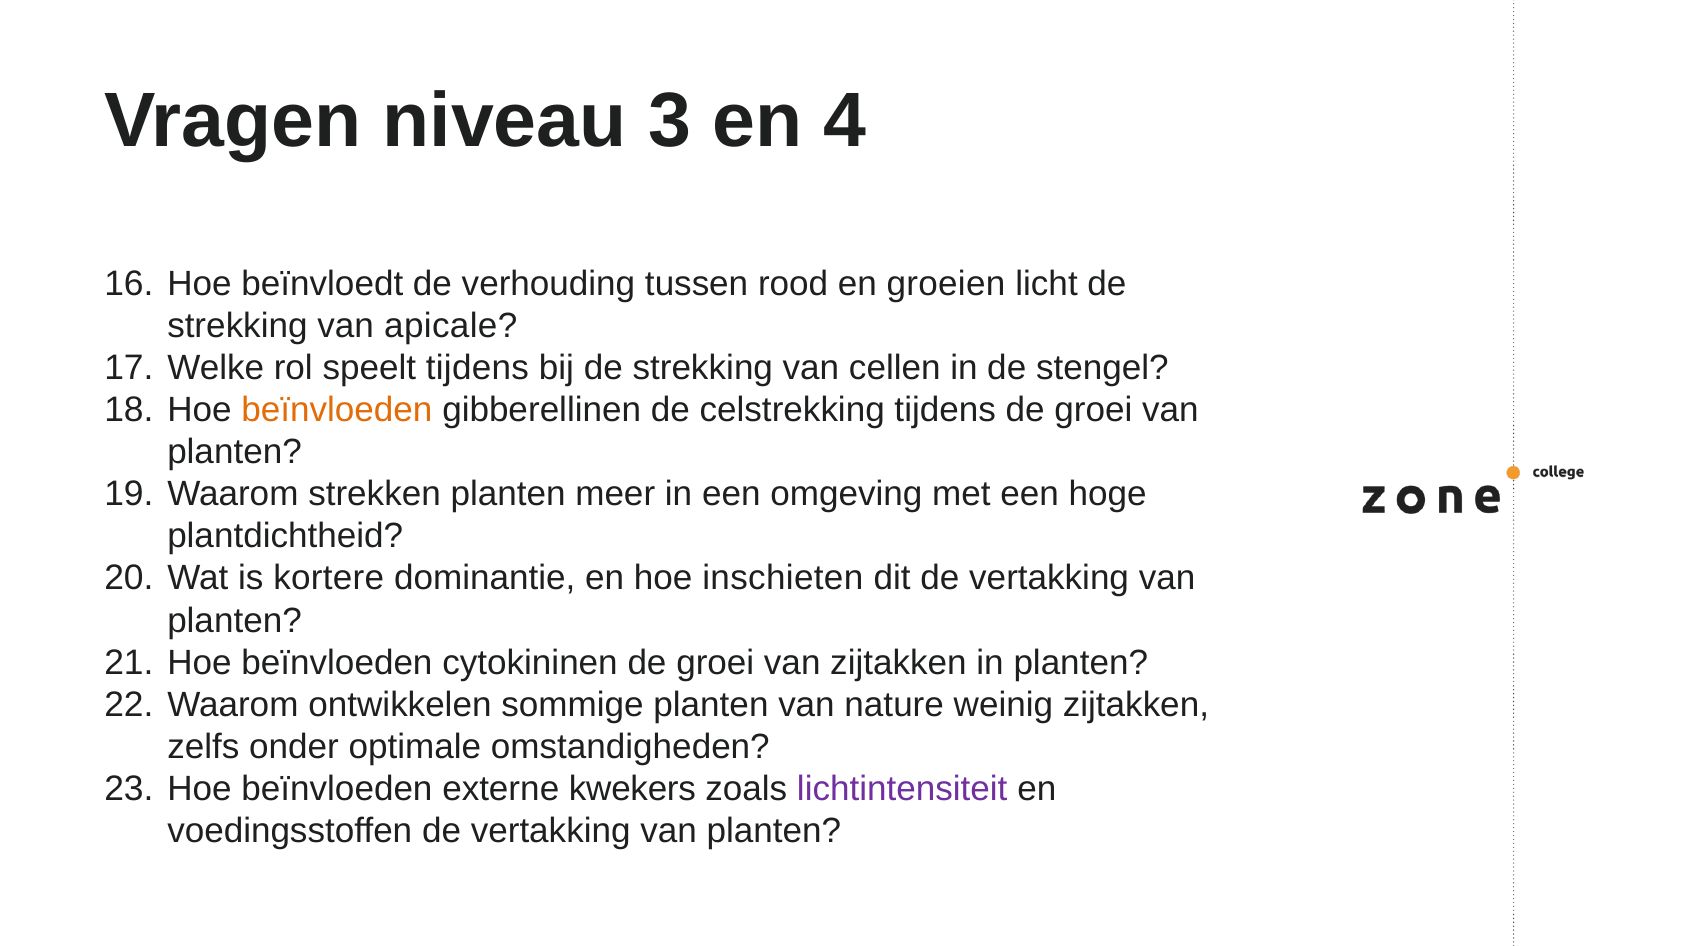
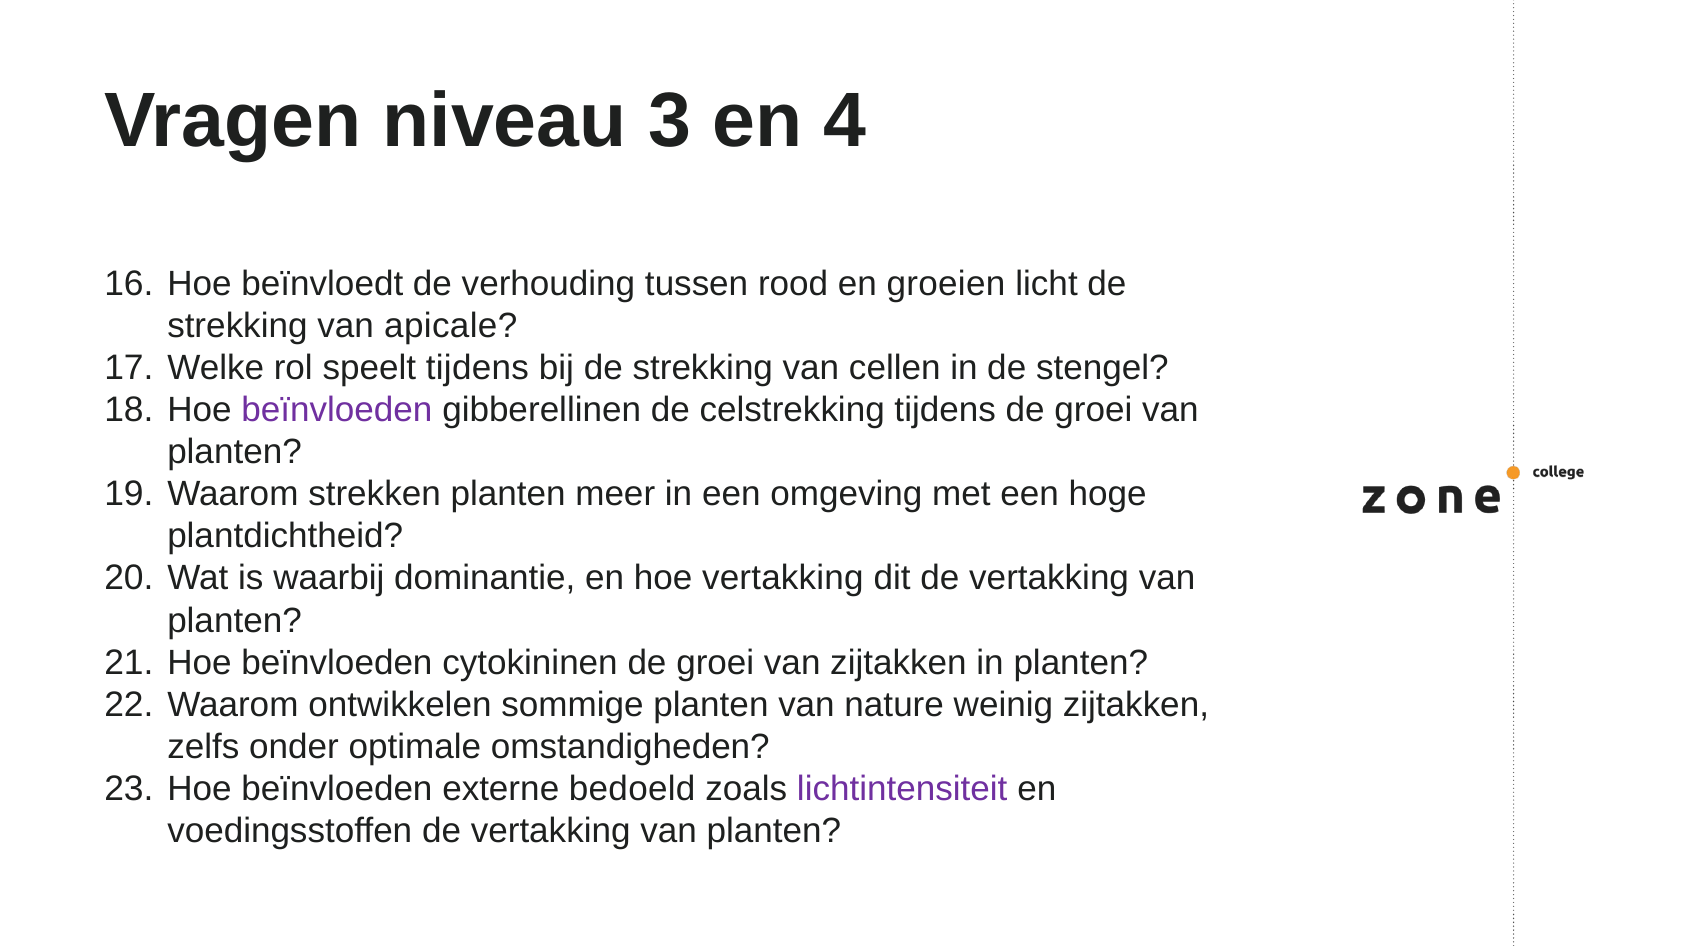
beïnvloeden colour: orange -> purple (337, 410)
kortere: kortere -> waarbij (329, 578)
hoe inschieten: inschieten -> vertakking (783, 578)
kwekers: kwekers -> bedoeld (632, 789)
